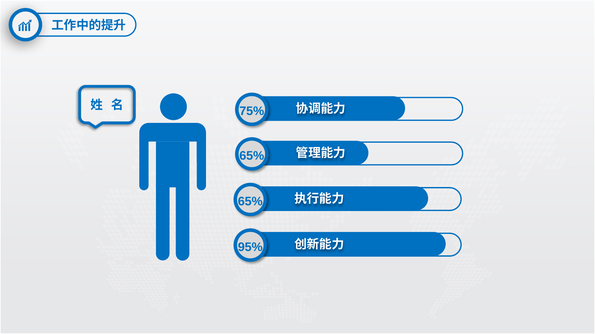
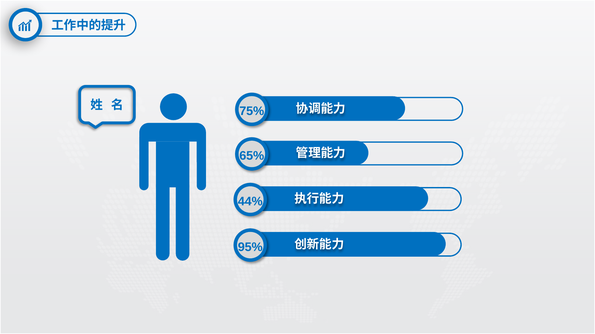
65%: 65% -> 44% (250, 202)
